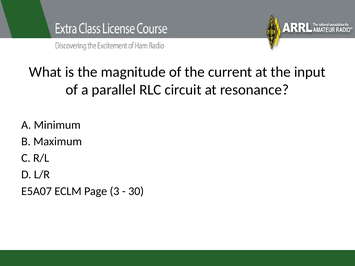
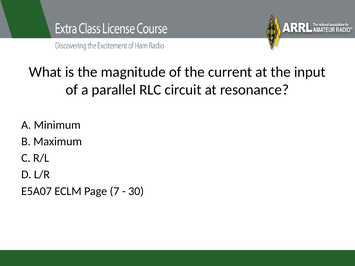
3: 3 -> 7 (115, 191)
